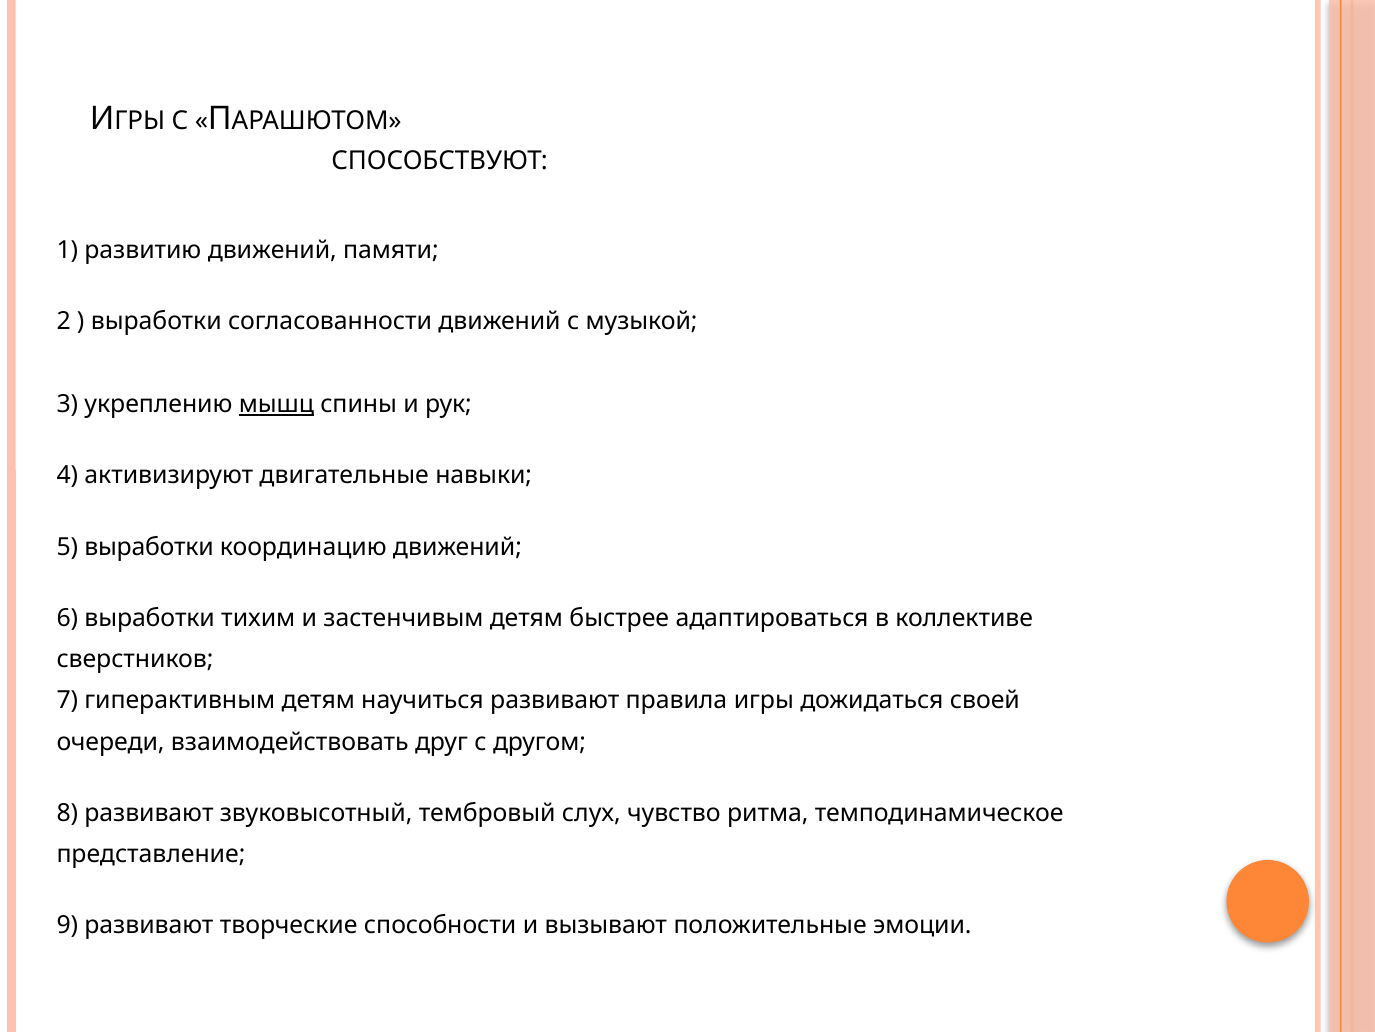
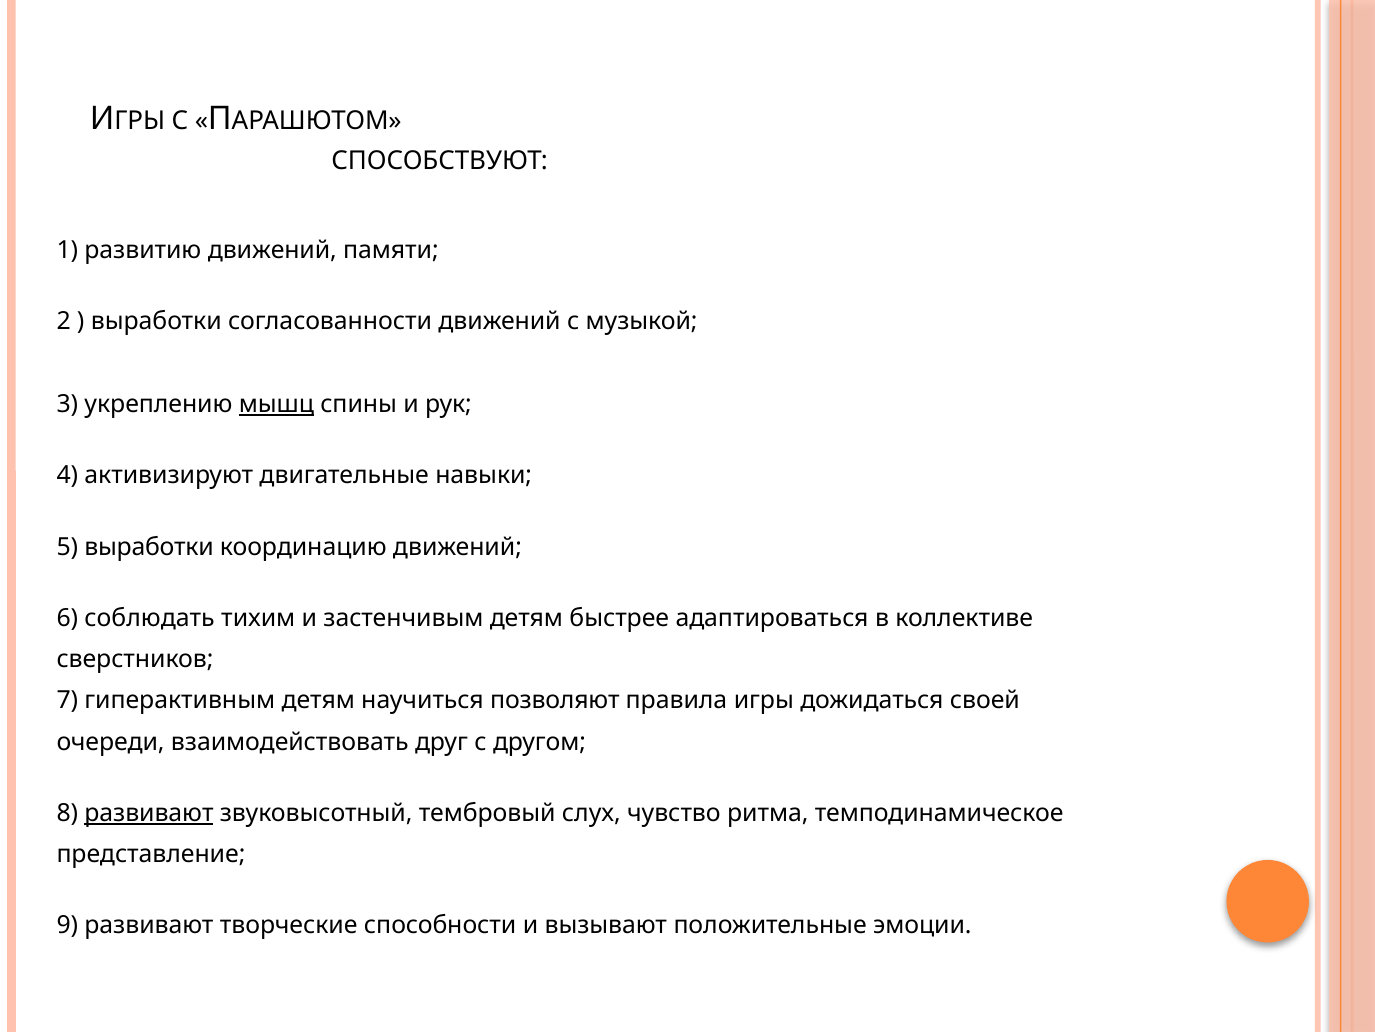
6 выработки: выработки -> соблюдать (150, 618)
научиться развивают: развивают -> позволяют (555, 700)
развивают underline: none -> present (149, 813)
